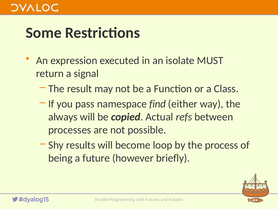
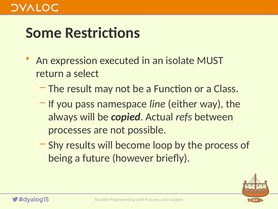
signal: signal -> select (86, 73)
find: find -> line (157, 104)
